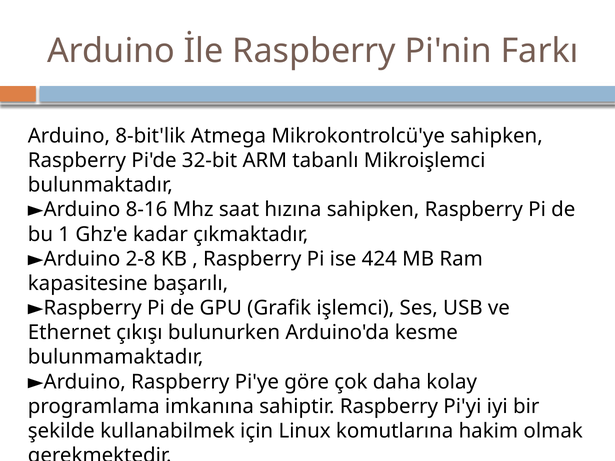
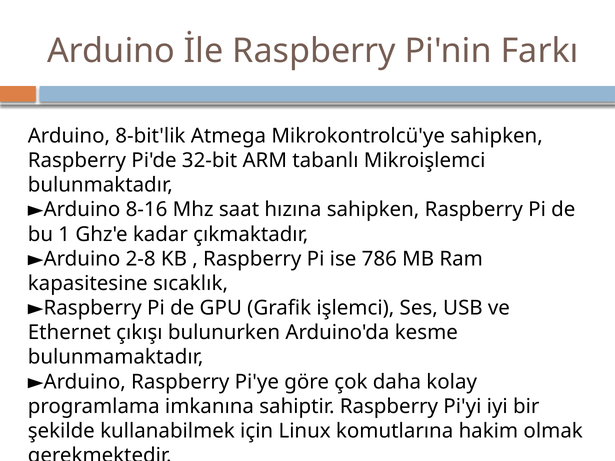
424: 424 -> 786 (379, 259)
başarılı: başarılı -> sıcaklık (191, 284)
